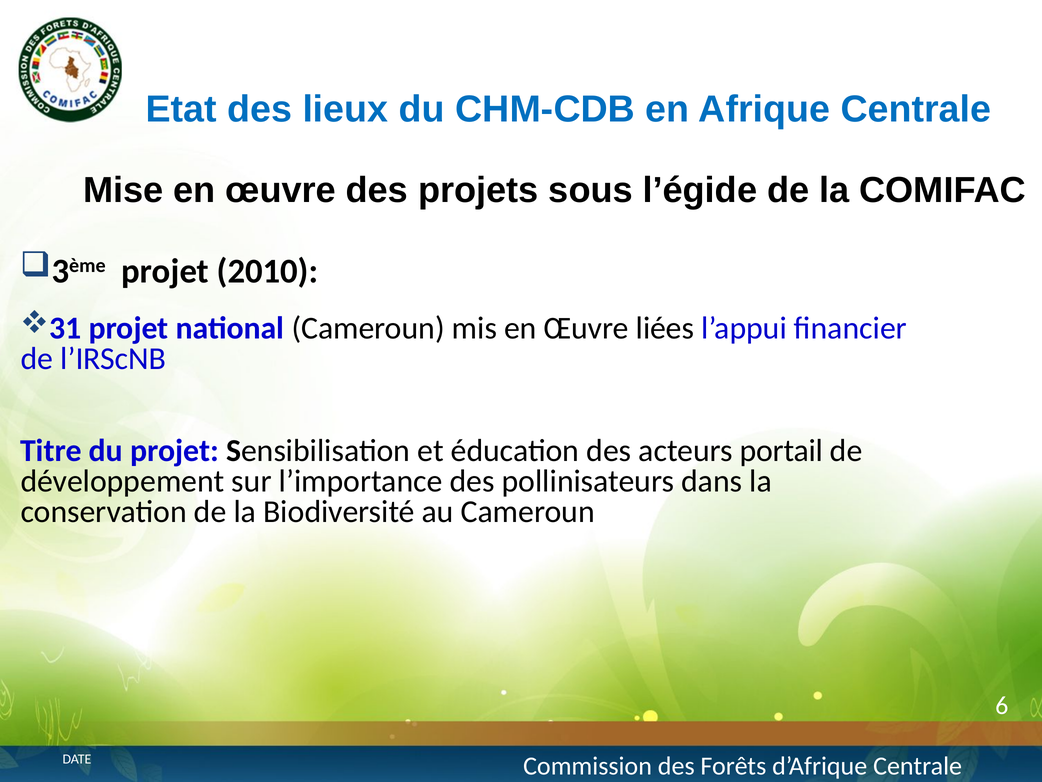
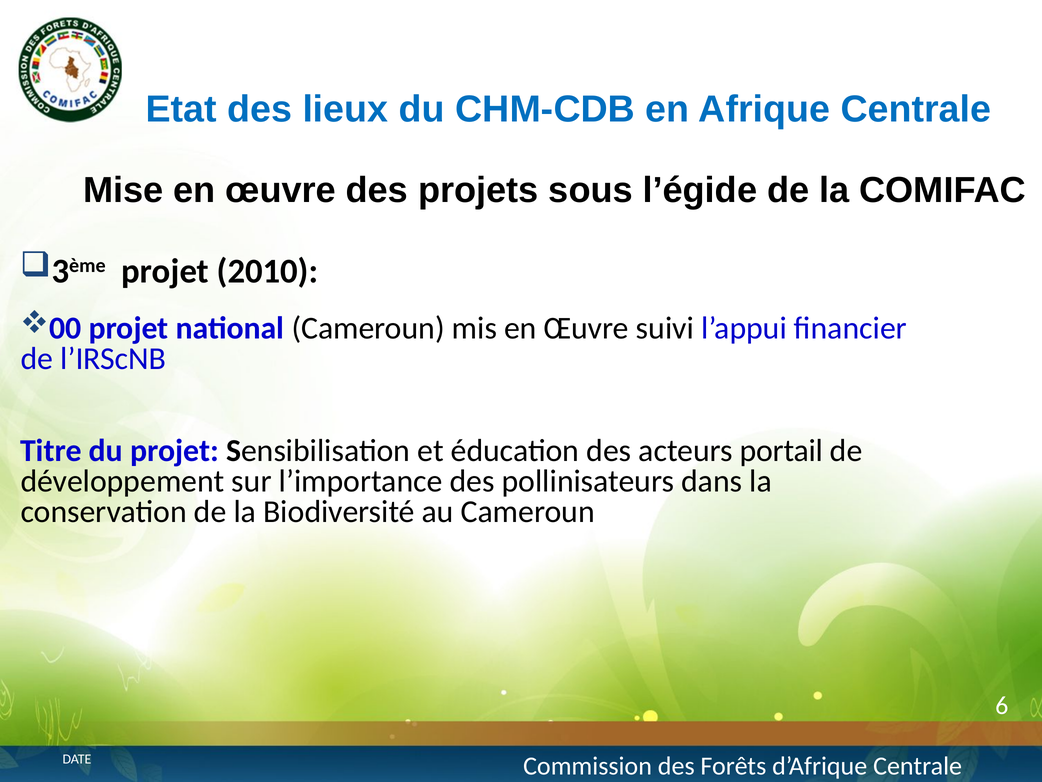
31: 31 -> 00 (65, 328)
liées: liées -> suivi (665, 328)
